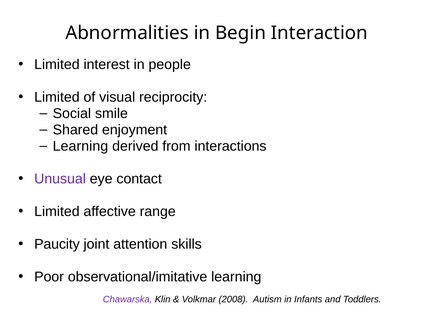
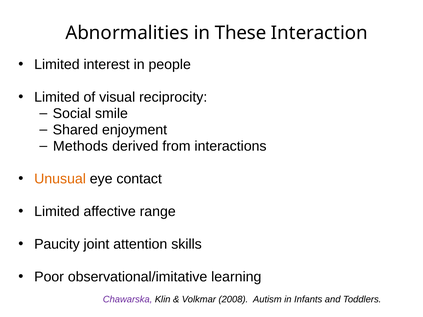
Begin: Begin -> These (241, 33)
Learning: Learning -> Methods (80, 146)
Unusual colour: purple -> orange (60, 179)
